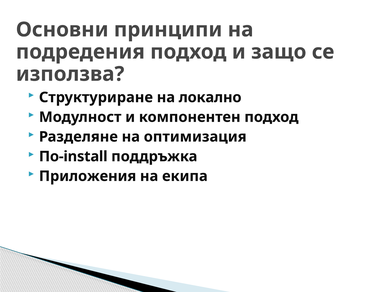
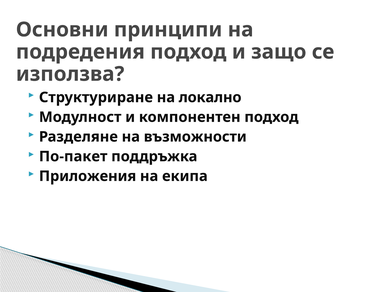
оптимизация: оптимизация -> възможности (195, 137)
По-install: По-install -> По-пакет (73, 157)
